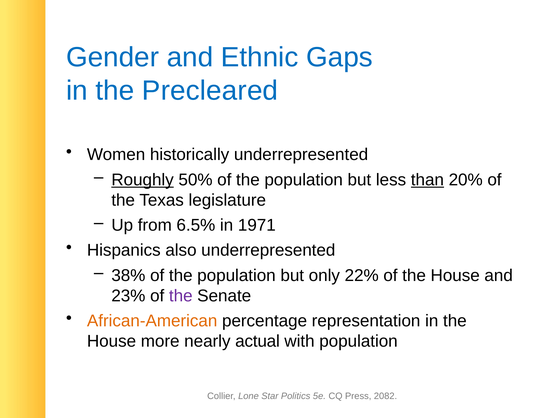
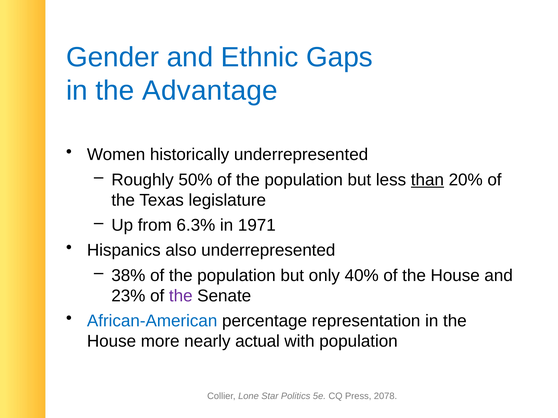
Precleared: Precleared -> Advantage (210, 91)
Roughly underline: present -> none (143, 180)
6.5%: 6.5% -> 6.3% (196, 226)
22%: 22% -> 40% (362, 276)
African-American colour: orange -> blue (152, 321)
2082: 2082 -> 2078 (386, 397)
